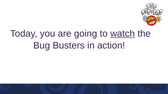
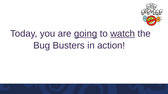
going underline: none -> present (86, 34)
